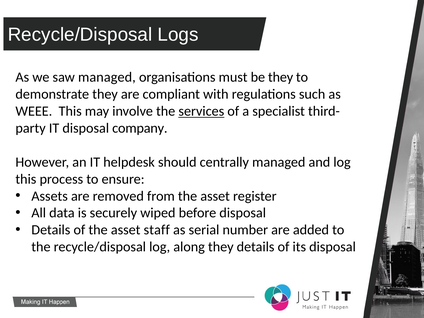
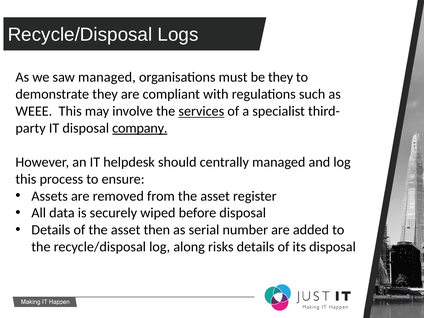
company underline: none -> present (140, 128)
staff: staff -> then (157, 230)
along they: they -> risks (221, 247)
